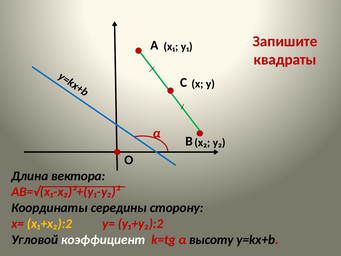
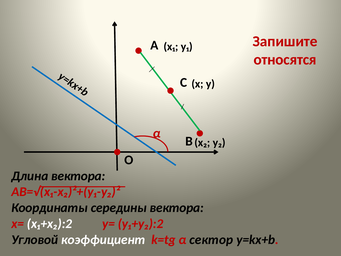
квадраты: квадраты -> относятся (285, 60)
середины сторону: сторону -> вектора (177, 208)
х₁+х₂):2 colour: yellow -> white (50, 223)
высоту: высоту -> сектор (211, 239)
